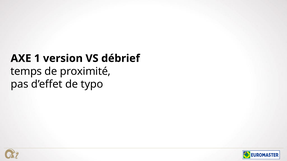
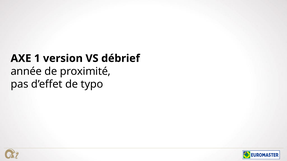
temps: temps -> année (26, 71)
